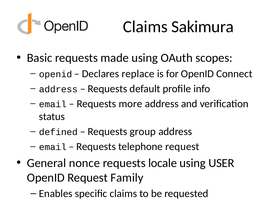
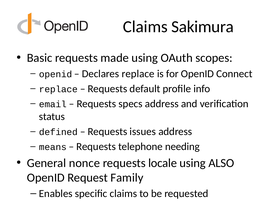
address: address -> replace (58, 89)
more: more -> specs (131, 104)
group: group -> issues (143, 132)
email: email -> means (53, 147)
telephone request: request -> needing (182, 147)
USER: USER -> ALSO (221, 163)
